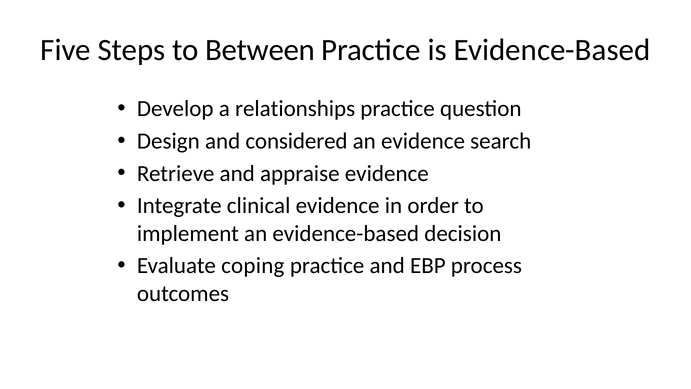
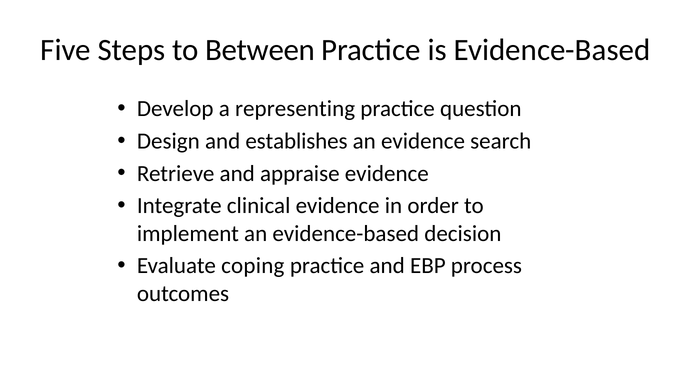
relationships: relationships -> representing (295, 109)
considered: considered -> establishes (296, 141)
